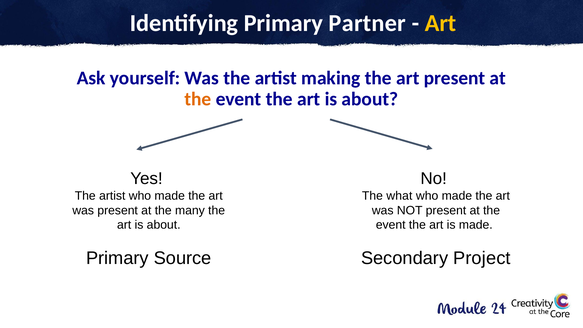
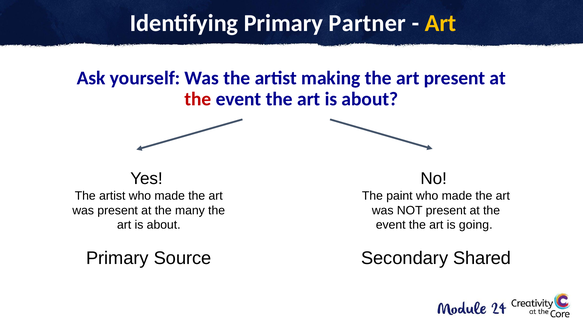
the colour: orange -> red (198, 99)
what: what -> paint (399, 196)
is made: made -> going (476, 225)
Project: Project -> Shared (482, 258)
